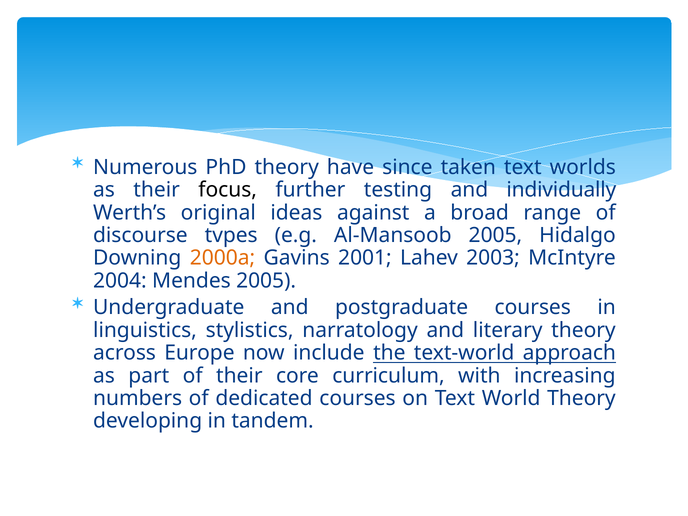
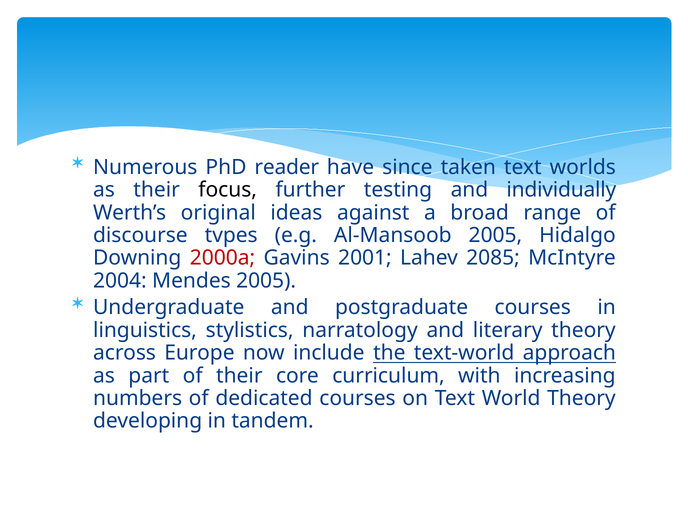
PhD theory: theory -> reader (287, 167)
2000a colour: orange -> red (223, 258)
2003: 2003 -> 2085 (493, 258)
